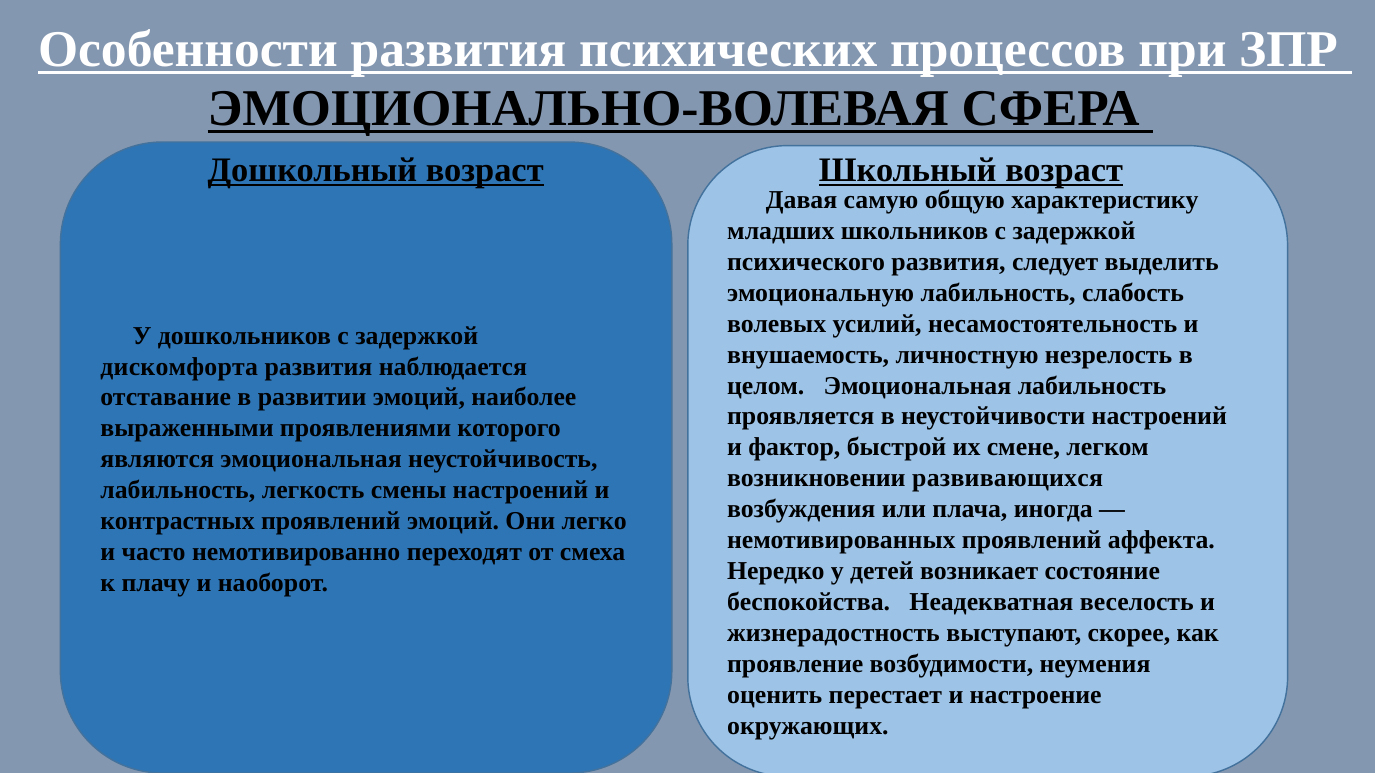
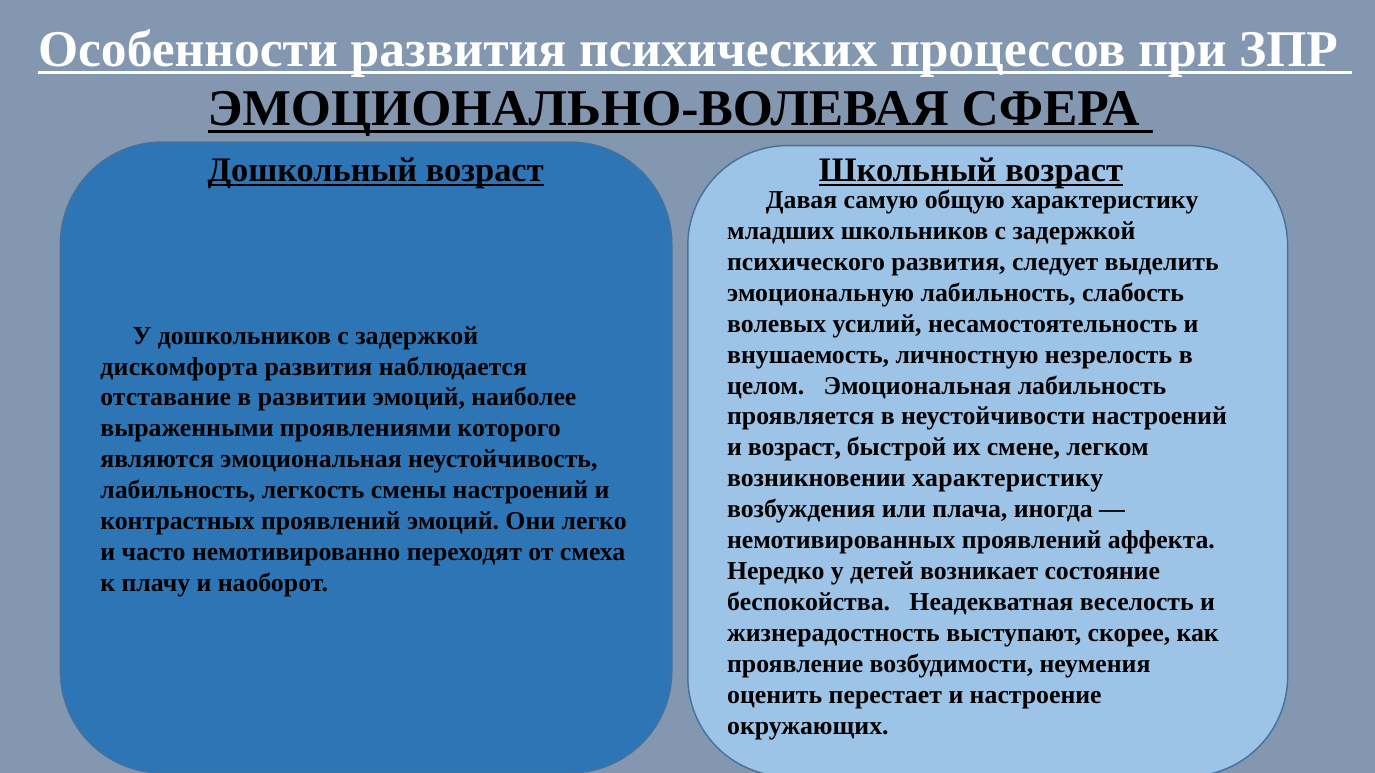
и фактор: фактор -> возраст (794, 448)
возникновении развивающихся: развивающихся -> характеристику (1008, 479)
